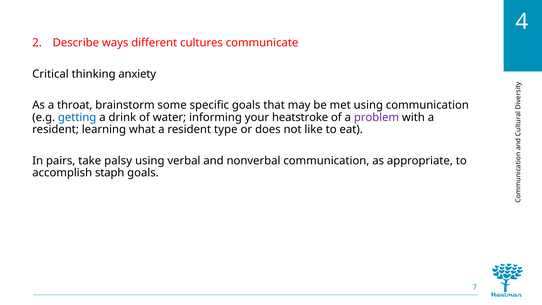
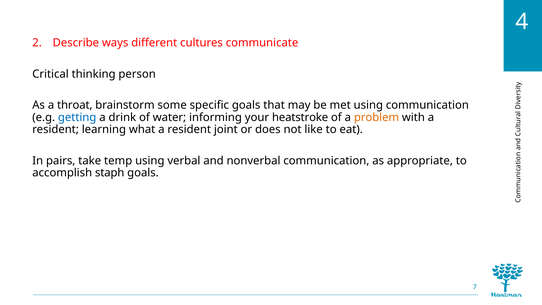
anxiety: anxiety -> person (137, 74)
problem colour: purple -> orange (376, 117)
type: type -> joint (226, 129)
palsy: palsy -> temp (118, 161)
